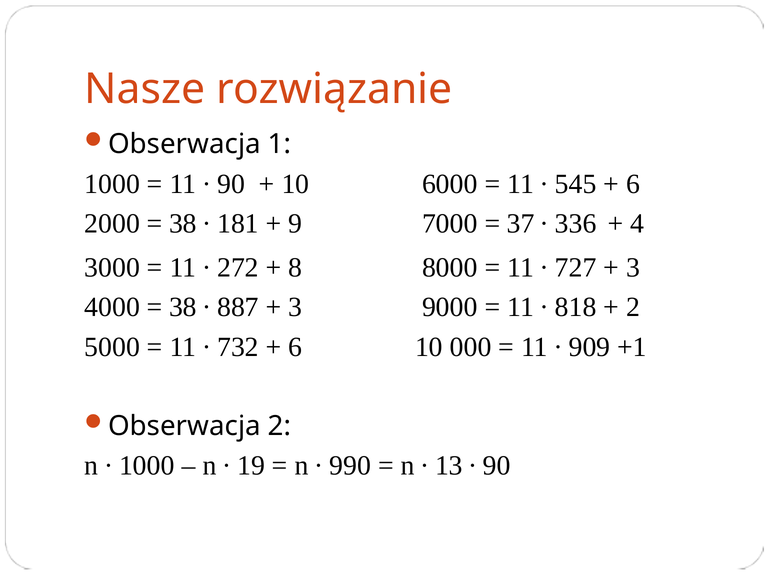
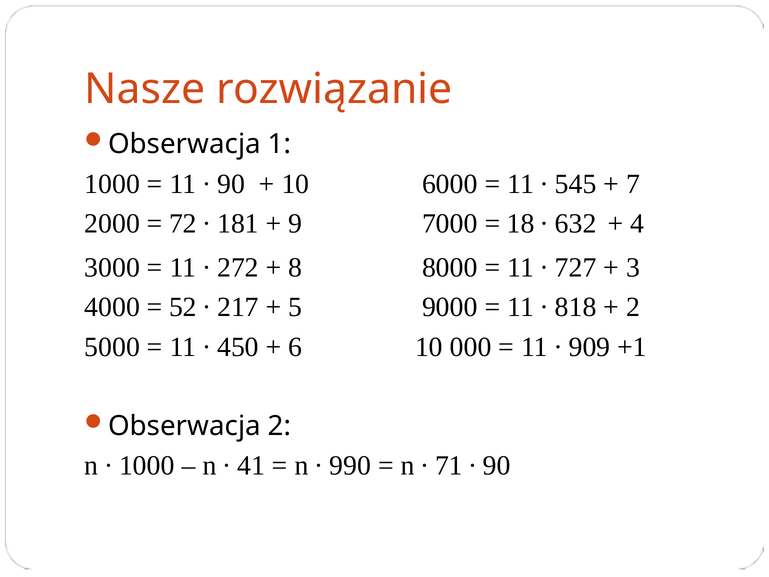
6: 6 -> 7 (633, 184)
38: 38 -> 72 (183, 223)
37: 37 -> 18 (521, 223)
336: 336 -> 632 (576, 223)
38: 38 -> 52 (183, 307)
887: 887 -> 217 (238, 307)
3: 3 -> 5 (295, 307)
732: 732 -> 450 (238, 347)
19: 19 -> 41 (251, 466)
13: 13 -> 71 (449, 466)
